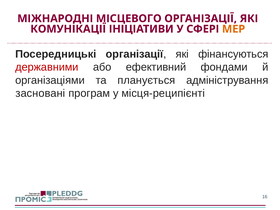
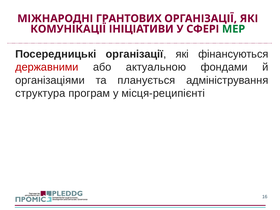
МІСЦЕВОГО: МІСЦЕВОГО -> ГРАНТОВИХ (129, 19)
МЕР colour: orange -> green (234, 29)
ефективний: ефективний -> актуальною (156, 67)
засновані: засновані -> структура (40, 93)
